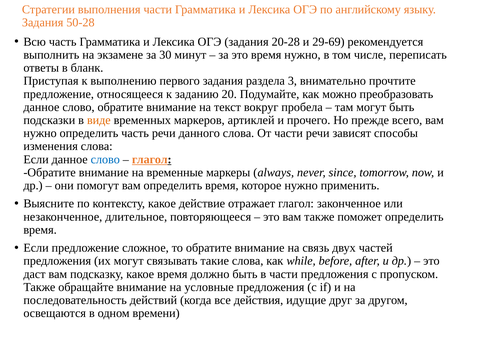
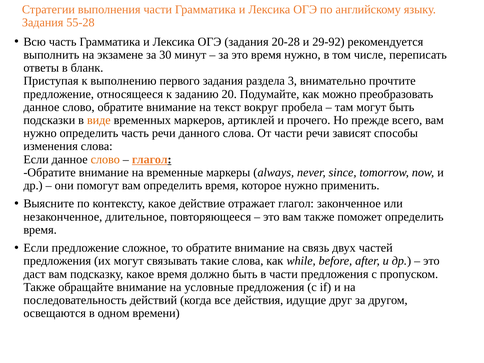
50-28: 50-28 -> 55-28 (80, 23)
29-69: 29-69 -> 29-92 (328, 42)
слово colour: blue -> orange (105, 159)
